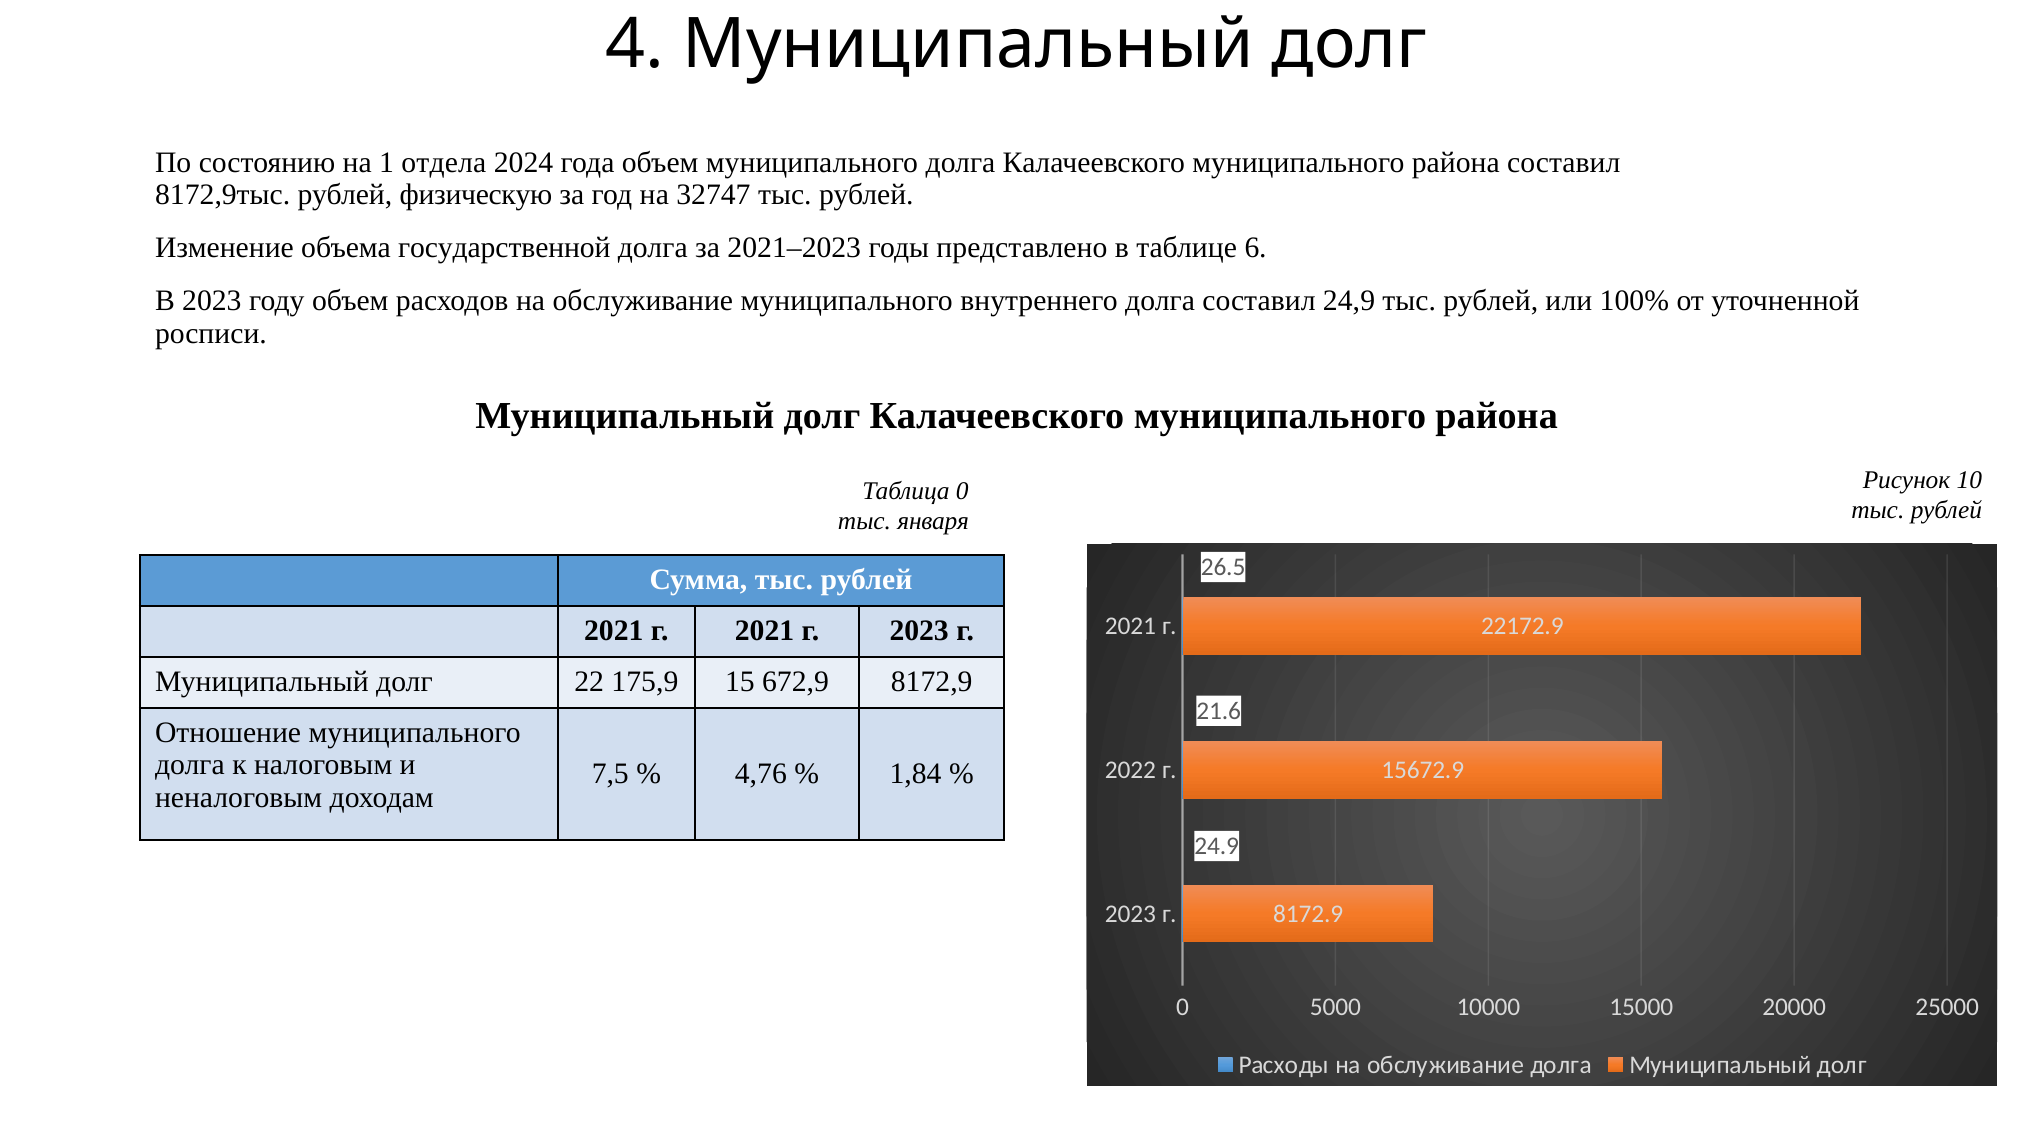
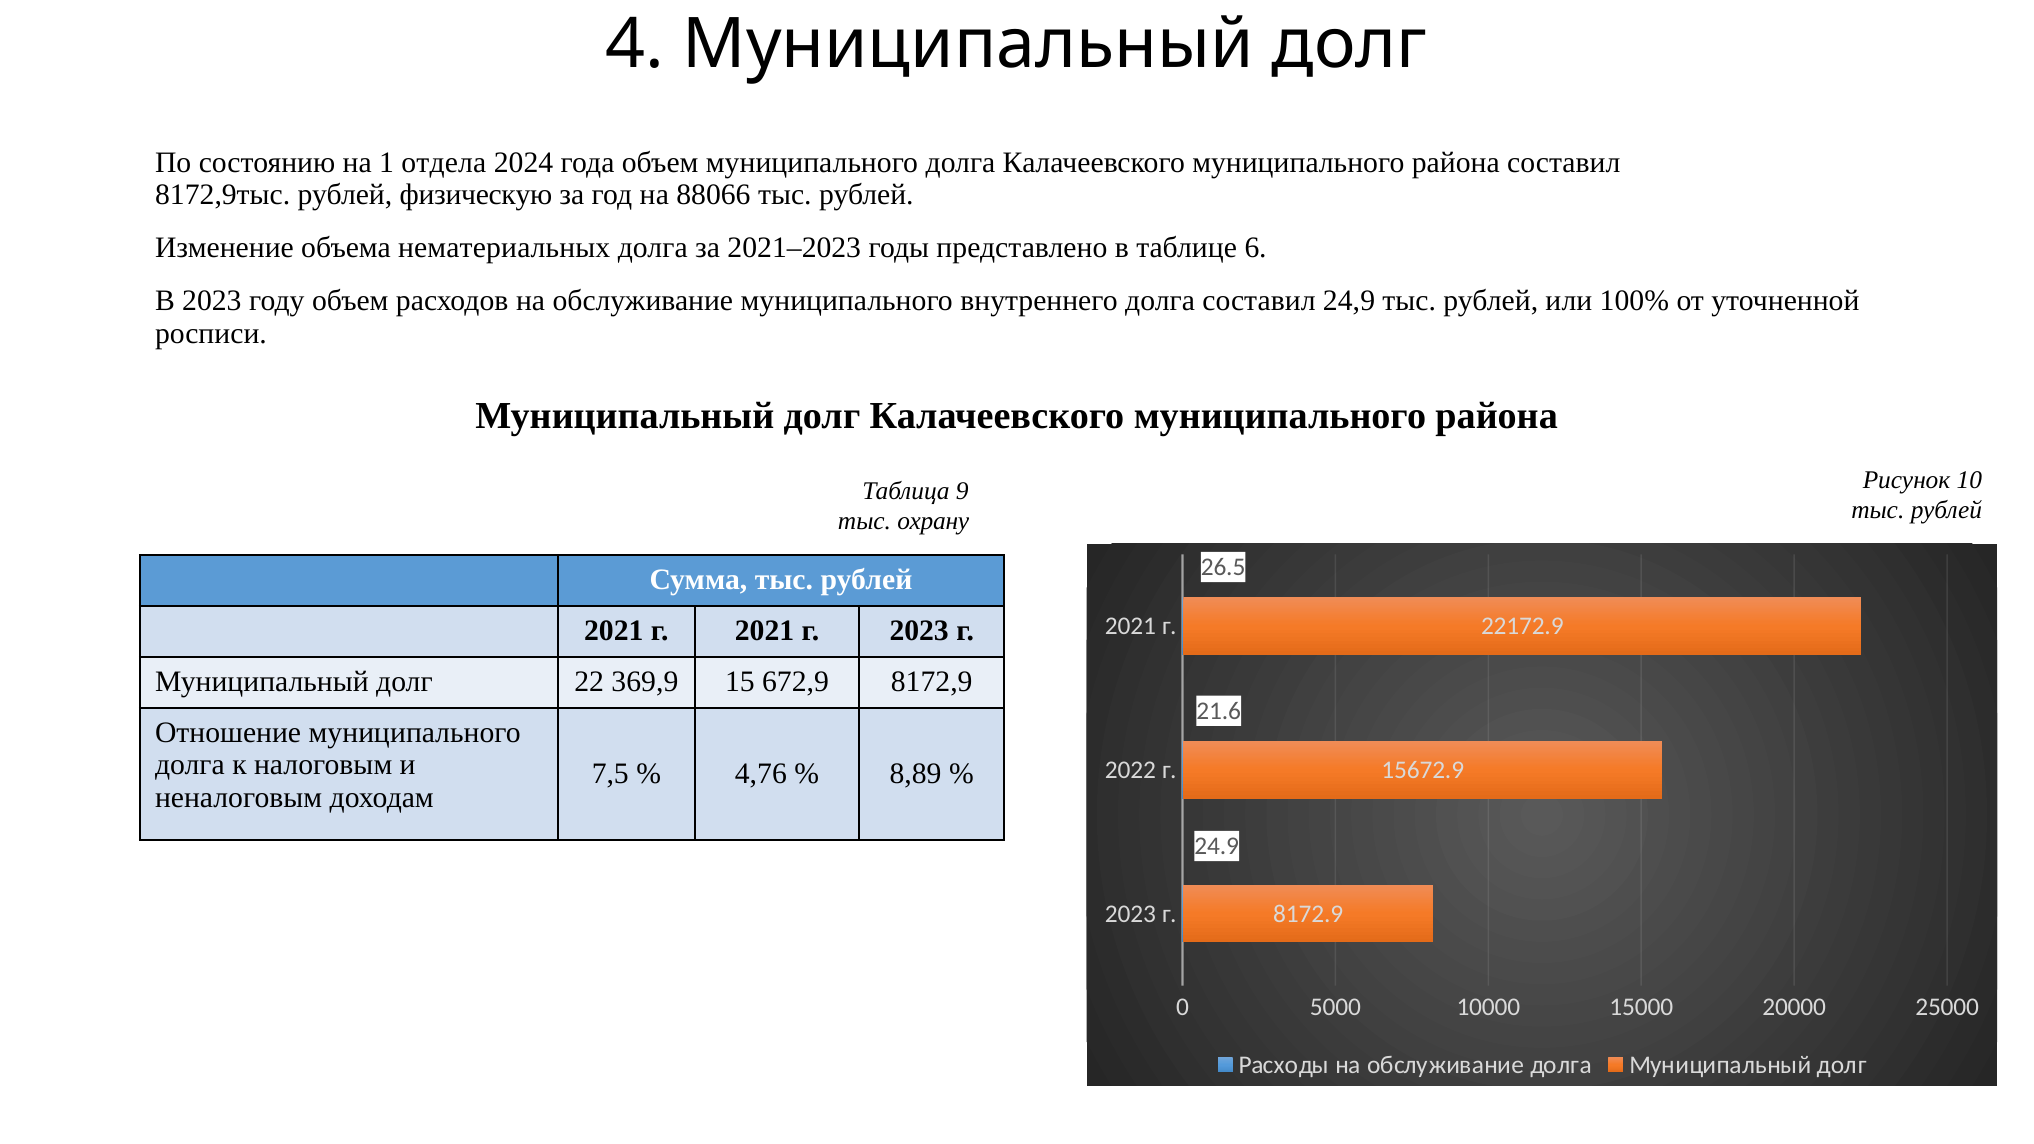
32747: 32747 -> 88066 (713, 195)
государственной: государственной -> нематериальных (504, 248)
Таблица 0: 0 -> 9 (962, 491)
января: января -> охрану (933, 522)
175,9: 175,9 -> 369,9 (645, 682)
1,84: 1,84 -> 8,89 (916, 774)
